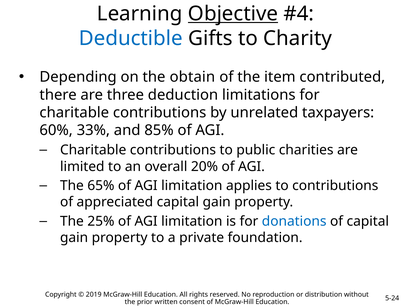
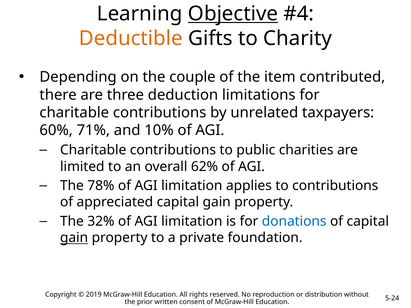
Deductible colour: blue -> orange (131, 38)
obtain: obtain -> couple (192, 77)
33%: 33% -> 71% (93, 130)
85%: 85% -> 10% (159, 130)
20%: 20% -> 62% (204, 167)
65%: 65% -> 78% (101, 186)
25%: 25% -> 32% (101, 221)
gain underline: none -> present (74, 238)
